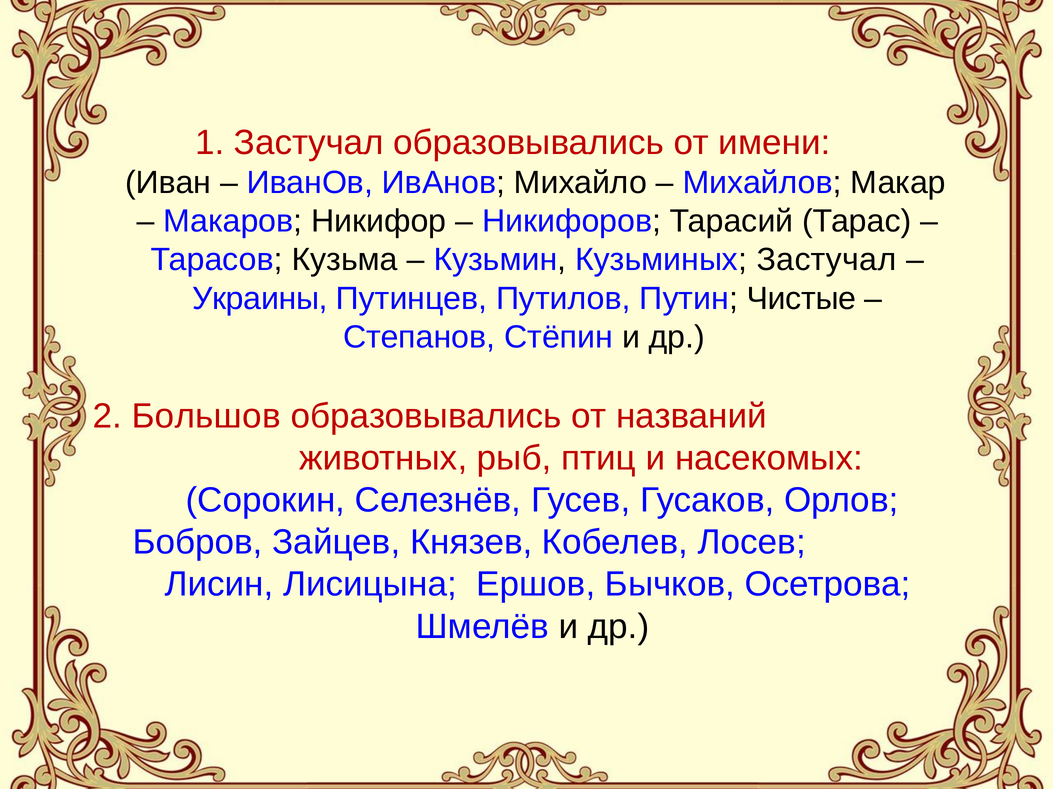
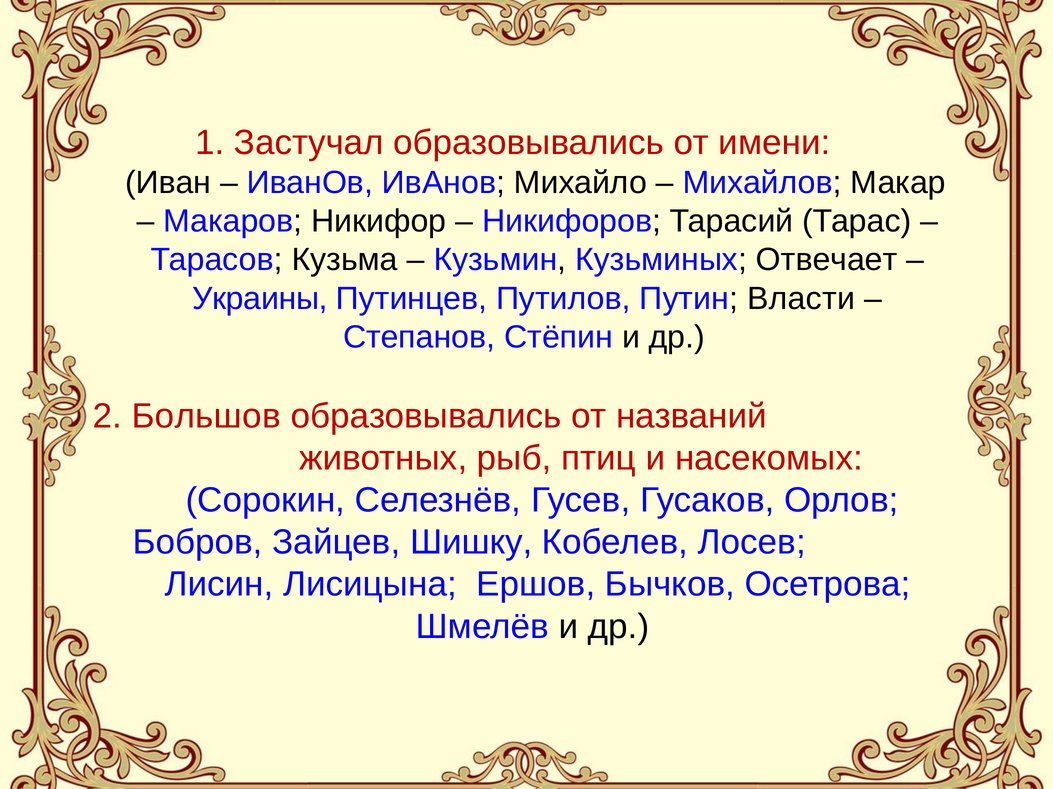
Кузьминых Застучал: Застучал -> Отвечает (827, 260)
Чистые: Чистые -> Власти (801, 299)
Князев: Князев -> Шишку (471, 543)
